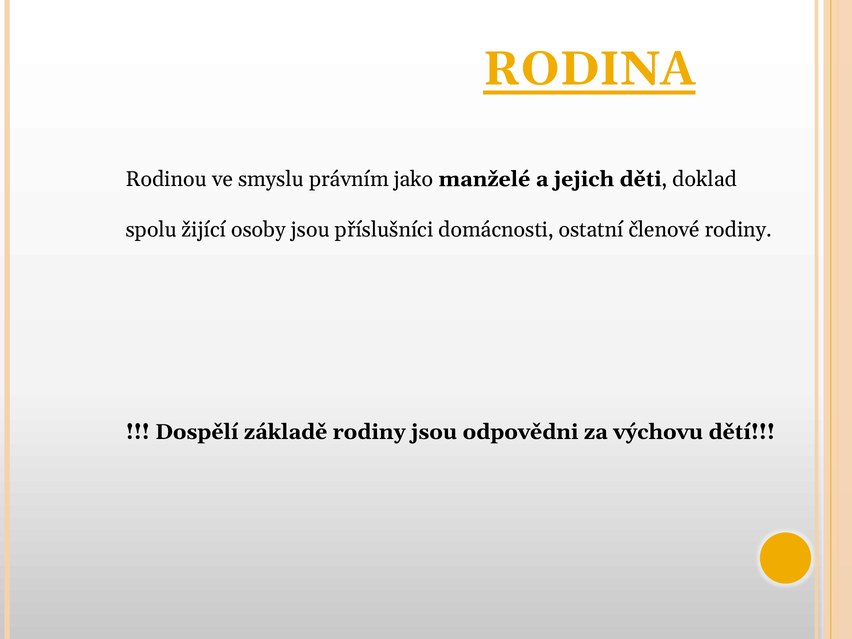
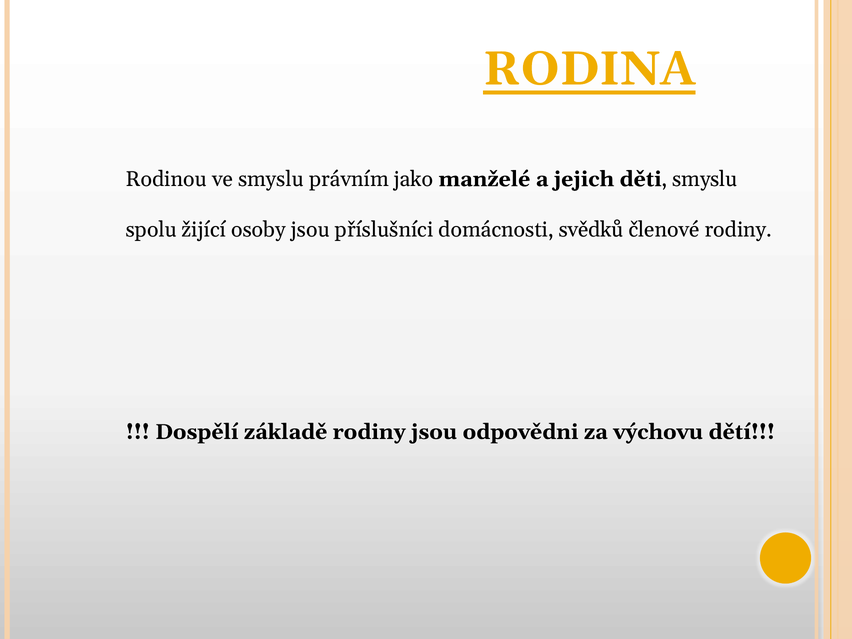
děti doklad: doklad -> smyslu (705, 179)
ostatní: ostatní -> svědků (591, 230)
